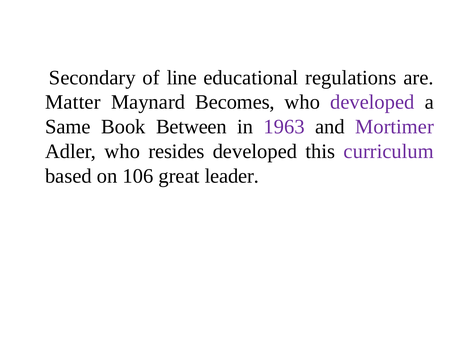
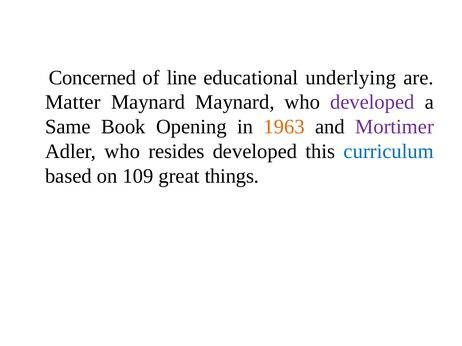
Secondary: Secondary -> Concerned (92, 78)
regulations: regulations -> underlying (351, 78)
Maynard Becomes: Becomes -> Maynard (235, 102)
Between: Between -> Opening (191, 127)
1963 colour: purple -> orange (284, 127)
curriculum colour: purple -> blue (389, 152)
106: 106 -> 109 (138, 176)
leader: leader -> things (232, 176)
